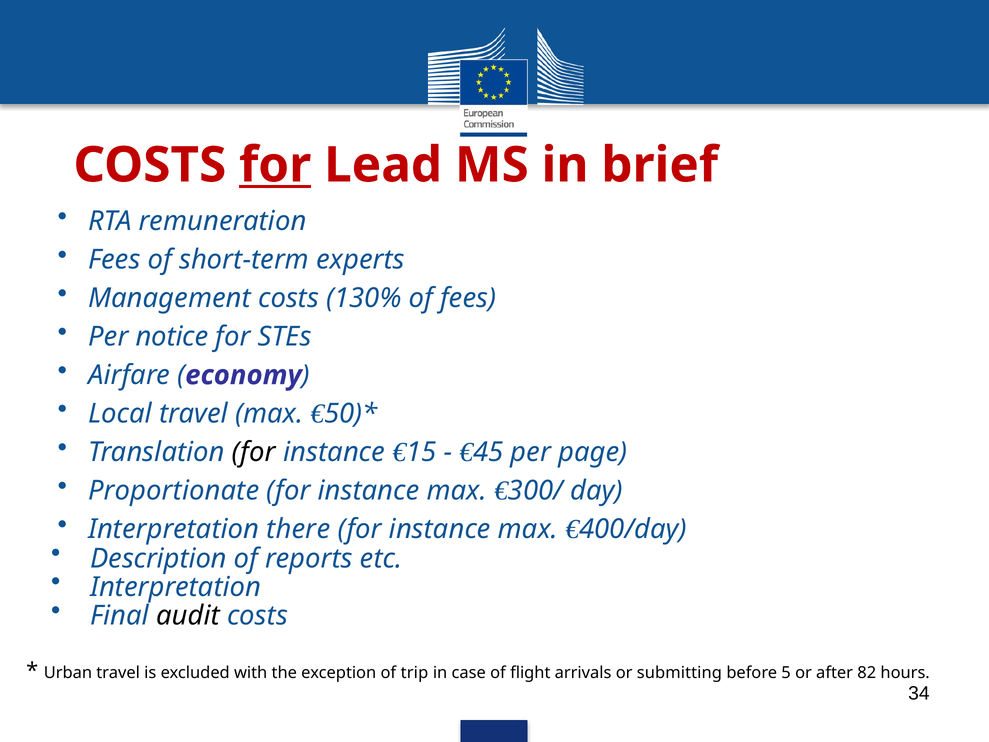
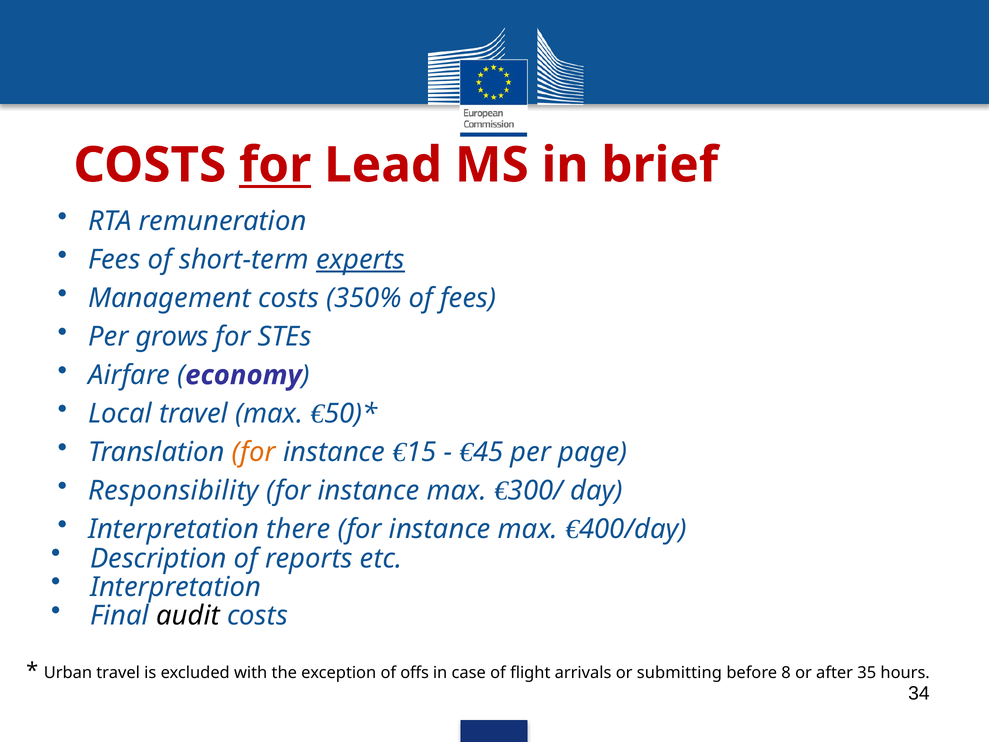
experts underline: none -> present (361, 260)
130%: 130% -> 350% (364, 298)
notice: notice -> grows (172, 337)
for colour: black -> orange (254, 452)
Proportionate: Proportionate -> Responsibility (174, 490)
trip: trip -> offs (415, 672)
5: 5 -> 8 (786, 672)
82: 82 -> 35 (867, 672)
